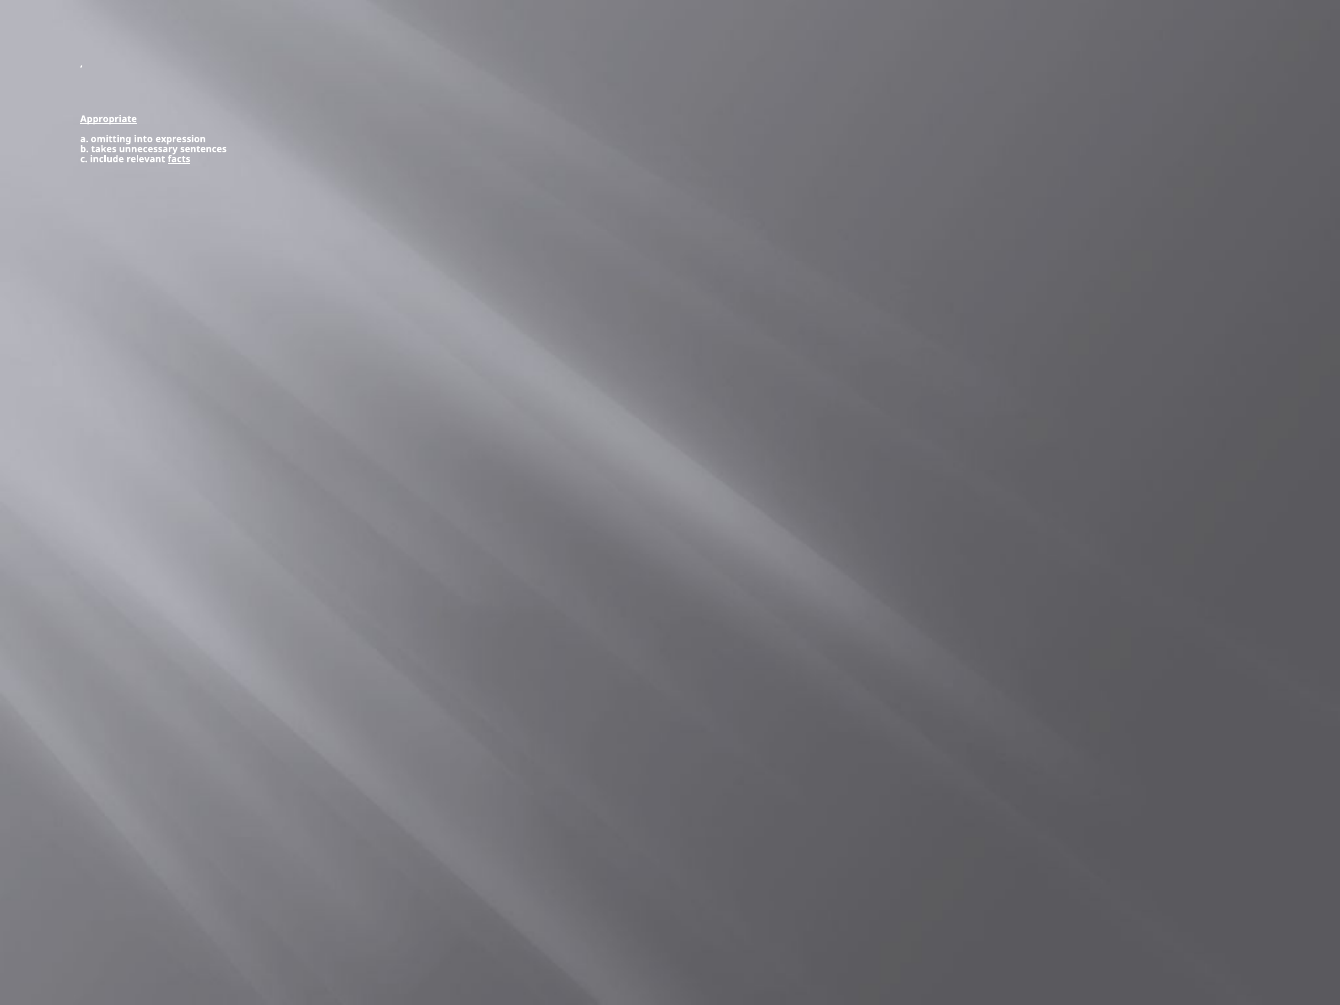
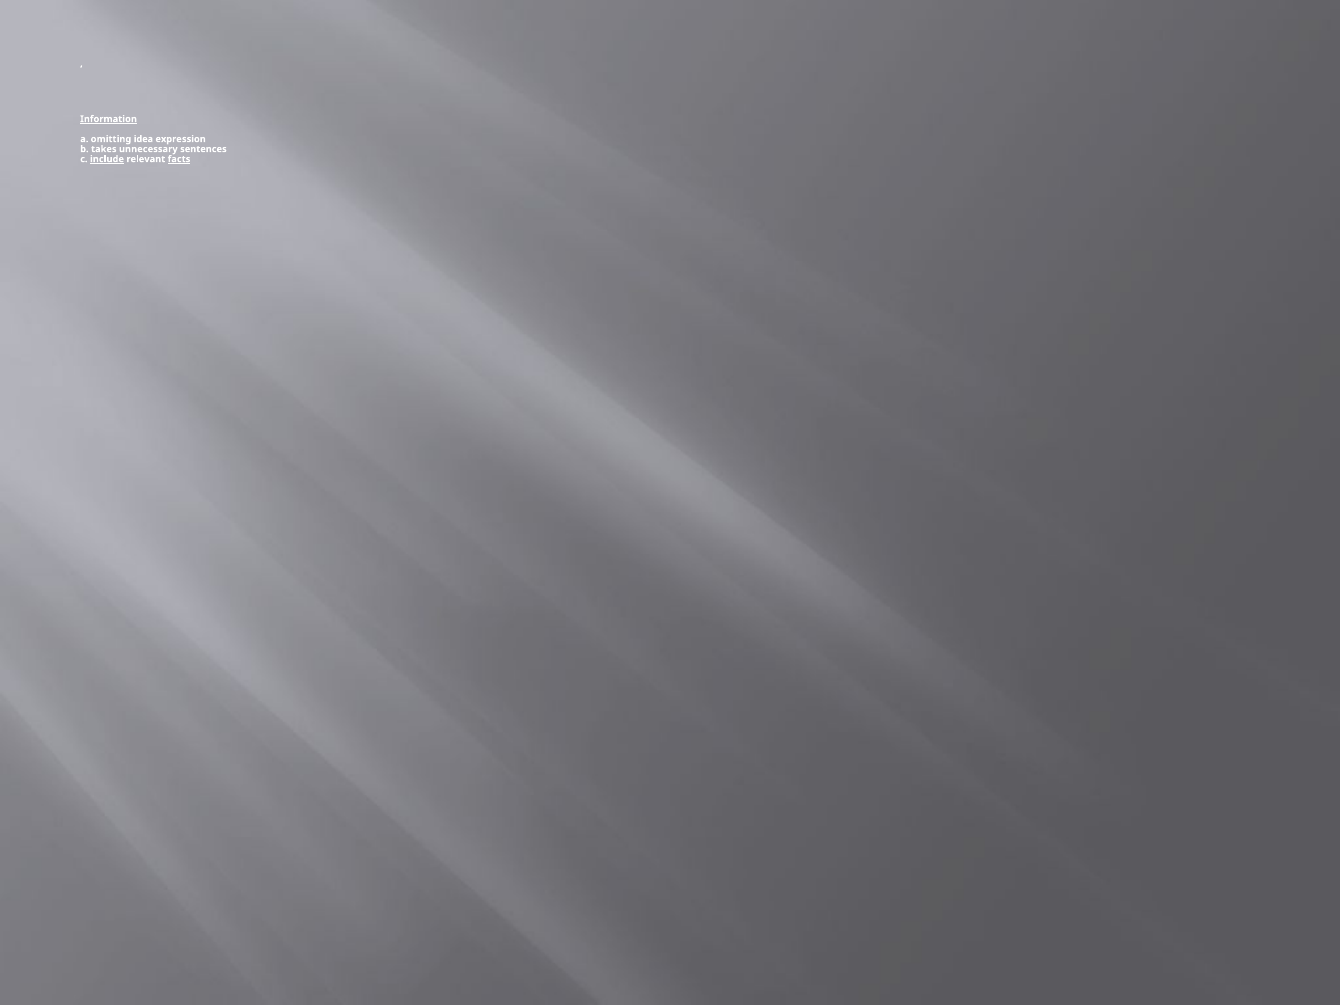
Appropriate: Appropriate -> Information (109, 119)
into: into -> idea (143, 139)
include underline: none -> present (107, 159)
